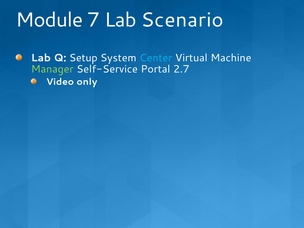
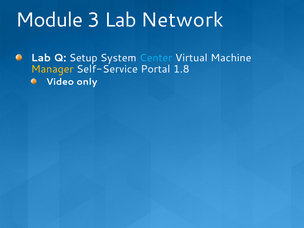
7: 7 -> 3 (94, 20)
Scenario: Scenario -> Network (182, 20)
Manager colour: light green -> yellow (52, 69)
2.7: 2.7 -> 1.8 (181, 69)
